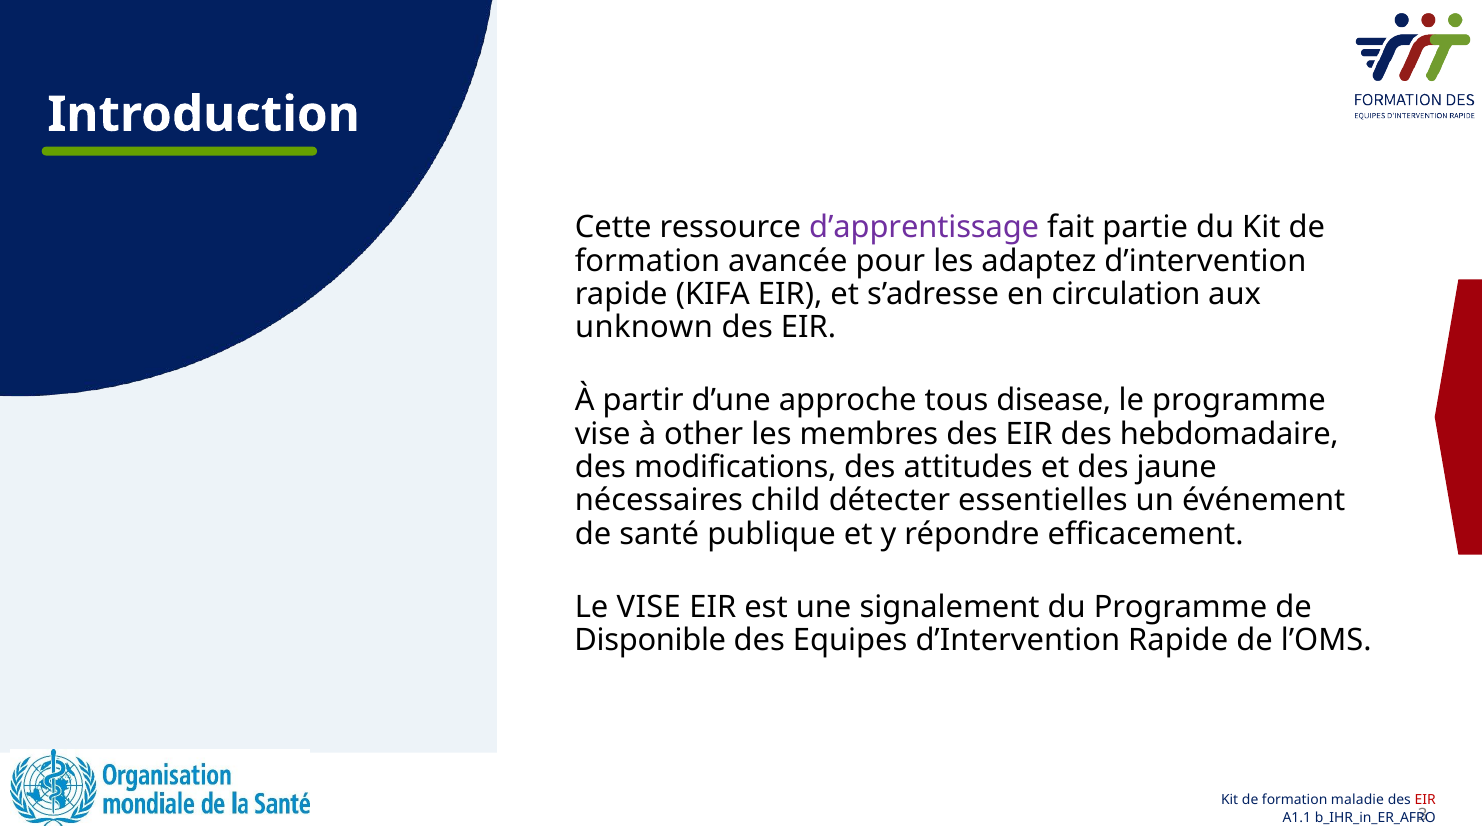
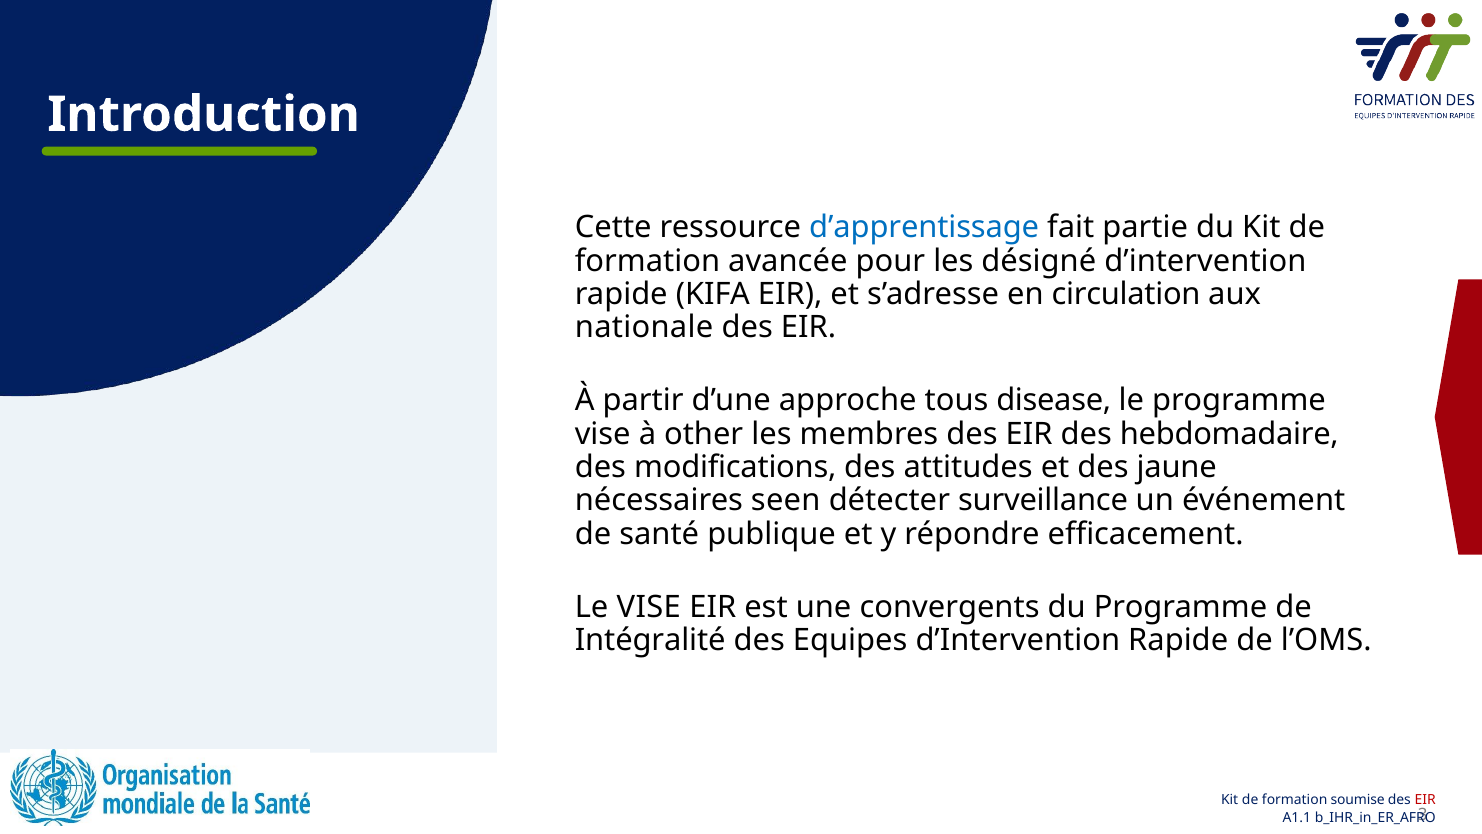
d’apprentissage colour: purple -> blue (924, 227)
adaptez: adaptez -> désigné (1039, 261)
unknown: unknown -> nationale (644, 327)
child: child -> seen (786, 500)
essentielles: essentielles -> surveillance (1043, 500)
signalement: signalement -> convergents (950, 607)
Disponible: Disponible -> Intégralité (650, 640)
maladie: maladie -> soumise (1358, 800)
